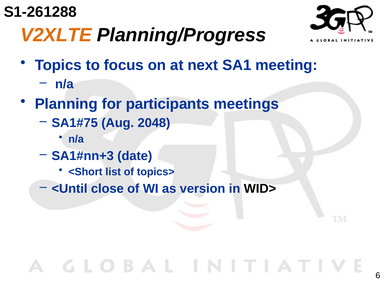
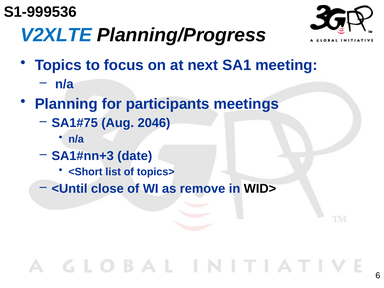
S1-261288: S1-261288 -> S1-999536 (40, 12)
V2XLTE colour: orange -> blue (56, 35)
2048: 2048 -> 2046 (154, 123)
version: version -> remove (203, 189)
